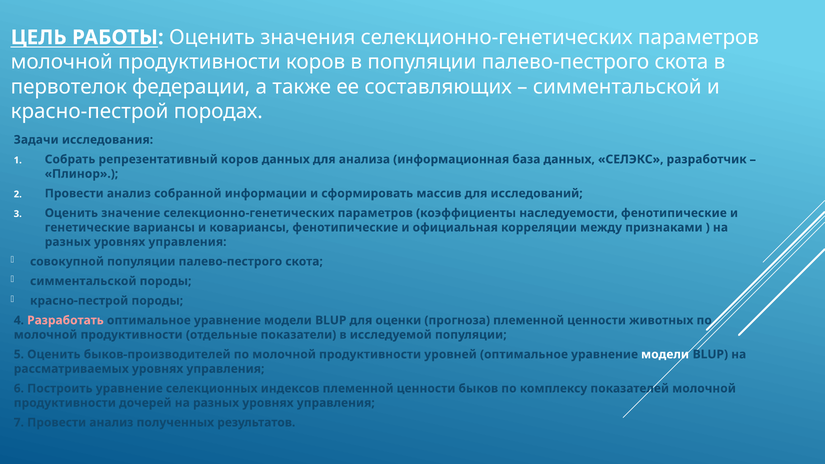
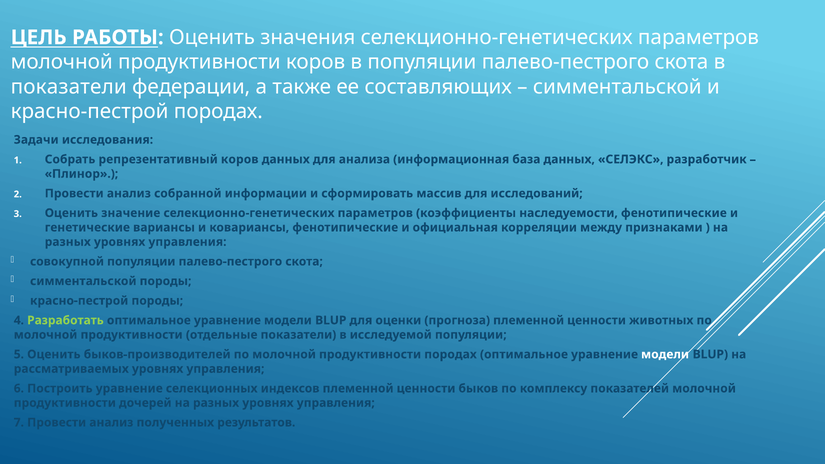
первотелок: первотелок -> показатели (69, 87)
Разработать colour: pink -> light green (65, 320)
продуктивности уровней: уровней -> породах (451, 354)
